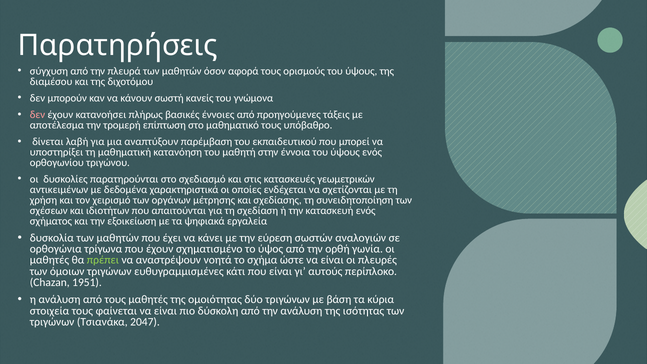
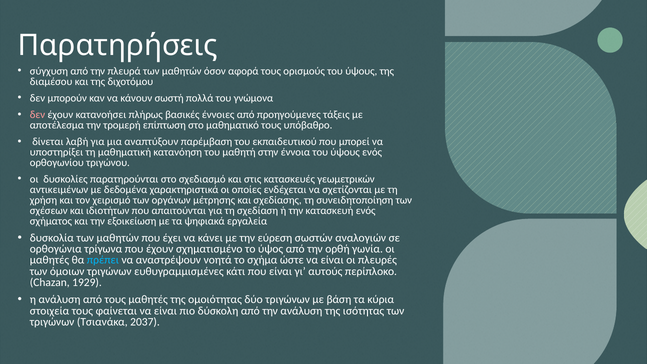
κανείς: κανείς -> πολλά (200, 98)
πρέπει colour: light green -> light blue (103, 260)
1951: 1951 -> 1929 (87, 282)
2047: 2047 -> 2037 (145, 322)
